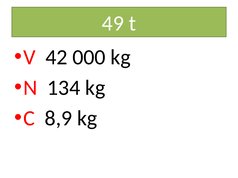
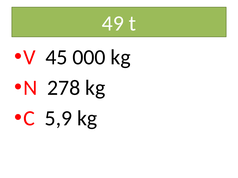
42: 42 -> 45 (56, 57)
134: 134 -> 278 (64, 88)
8,9: 8,9 -> 5,9 (58, 119)
